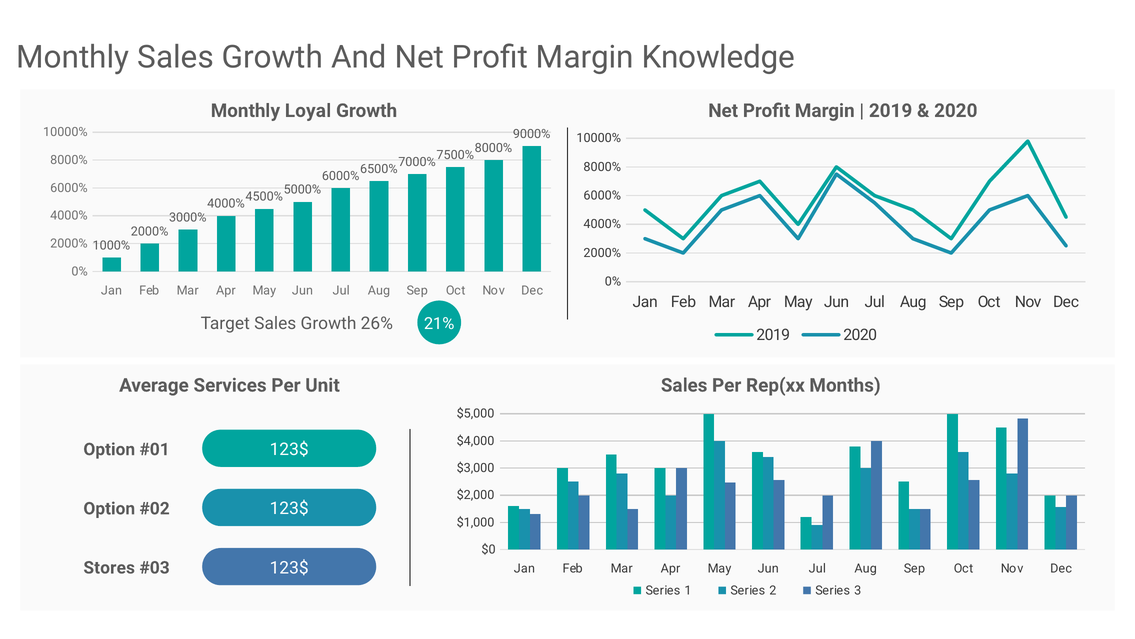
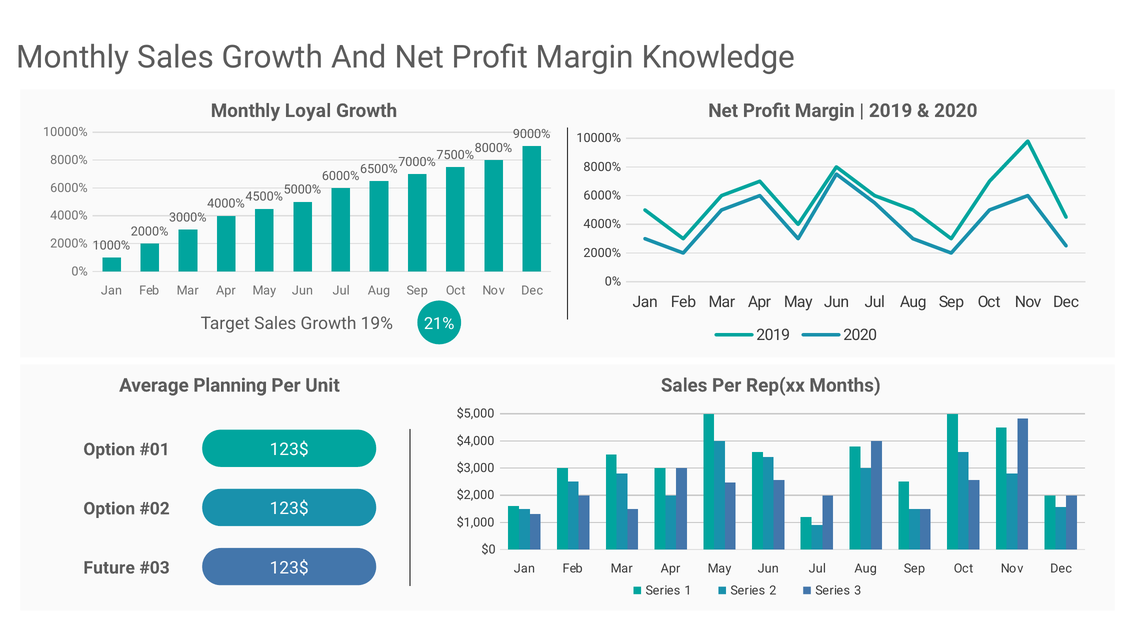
26%: 26% -> 19% (377, 323)
Services: Services -> Planning (230, 385)
Stores: Stores -> Future (109, 567)
